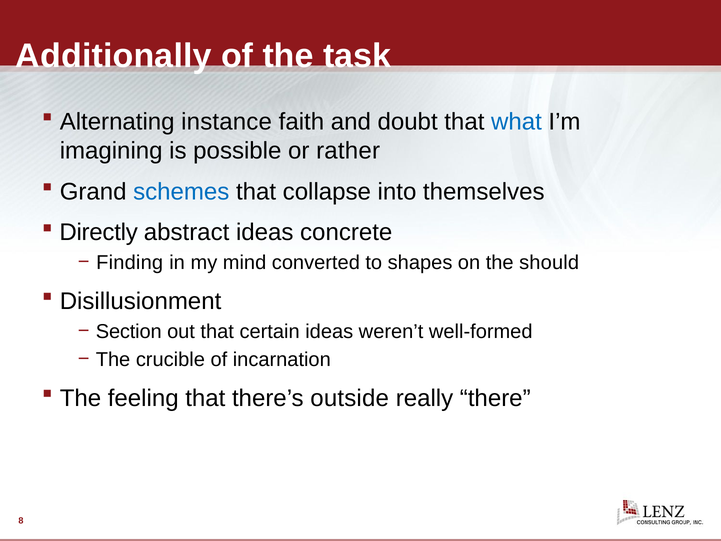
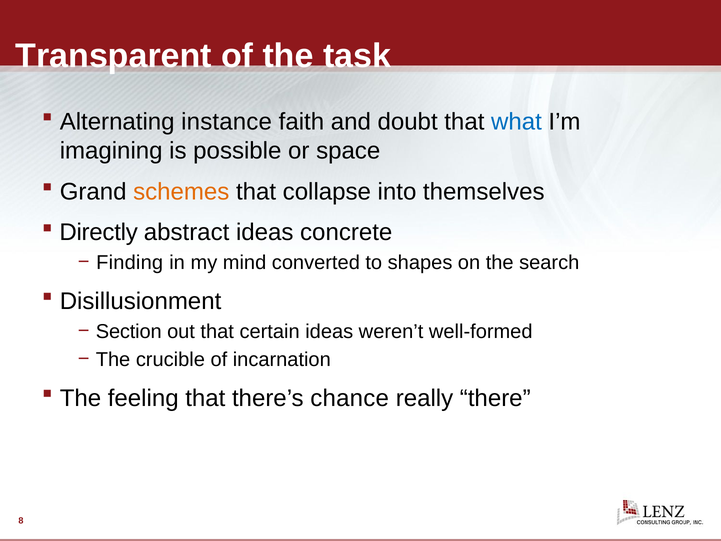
Additionally: Additionally -> Transparent (114, 56)
rather: rather -> space (348, 151)
schemes colour: blue -> orange (181, 192)
should: should -> search (549, 263)
outside: outside -> chance (350, 398)
